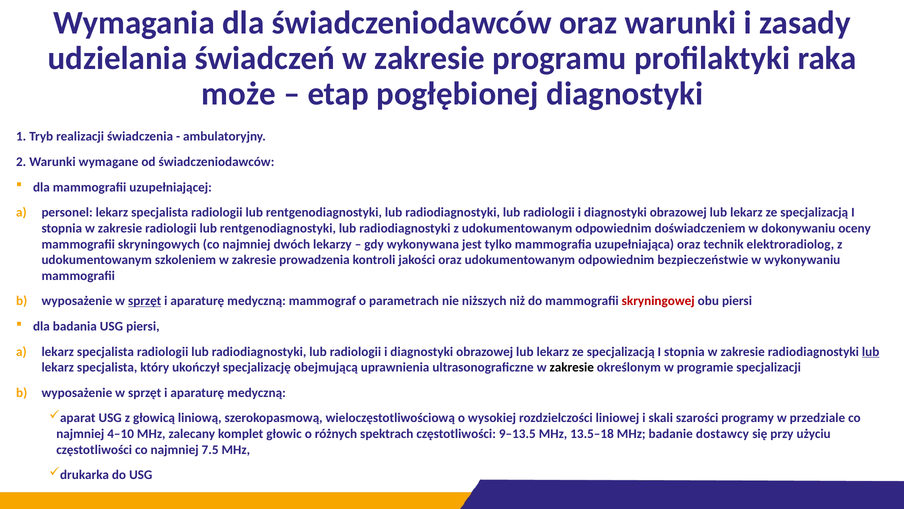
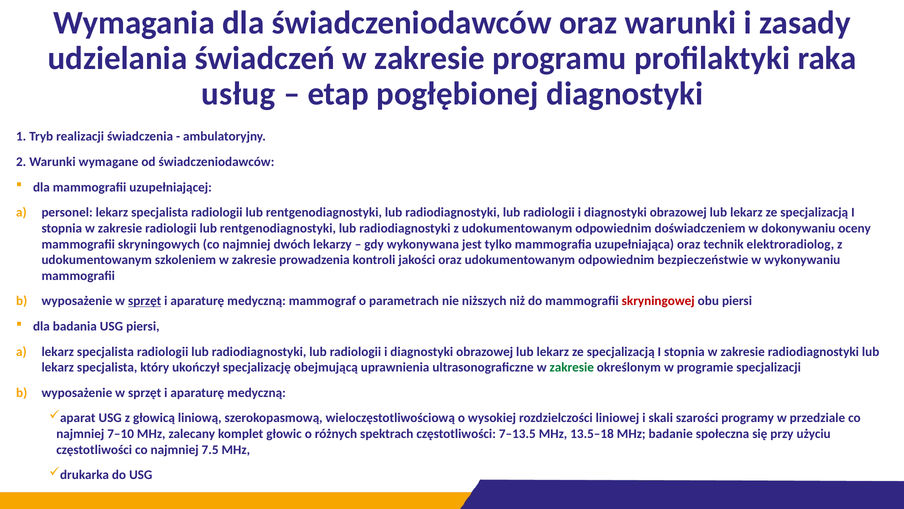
może: może -> usług (239, 94)
lub underline: present -> none (871, 351)
zakresie colour: black -> green (572, 367)
4–10: 4–10 -> 7–10 (121, 433)
9–13.5: 9–13.5 -> 7–13.5 (517, 433)
dostawcy: dostawcy -> społeczna (723, 433)
